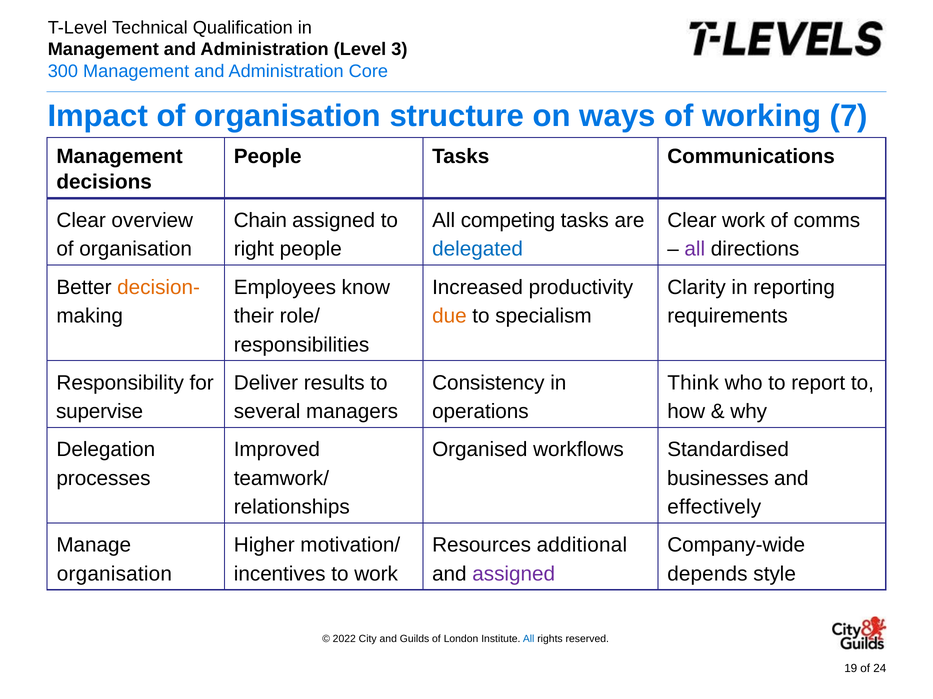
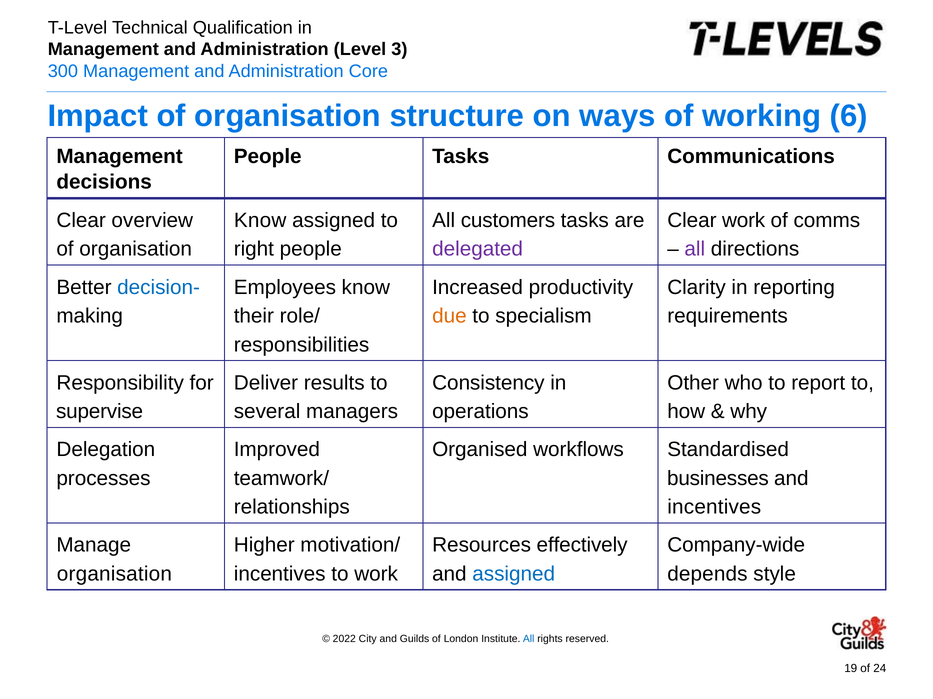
7: 7 -> 6 (849, 116)
Chain: Chain -> Know (260, 221)
competing: competing -> customers (508, 221)
delegated colour: blue -> purple (478, 249)
decision- colour: orange -> blue (159, 288)
Think: Think -> Other (693, 383)
effectively: effectively -> incentives (714, 508)
additional: additional -> effectively (582, 546)
assigned colour: purple -> blue (514, 574)
